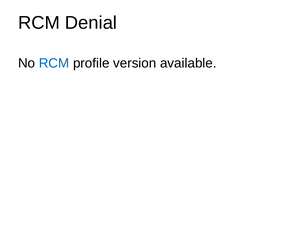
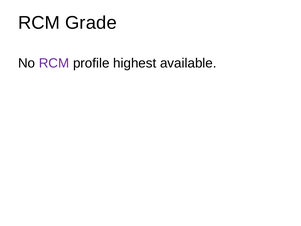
Denial: Denial -> Grade (91, 23)
RCM colour: blue -> purple (54, 63)
version: version -> highest (135, 63)
